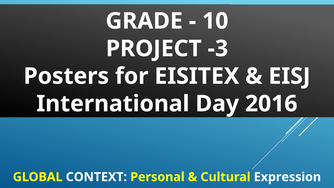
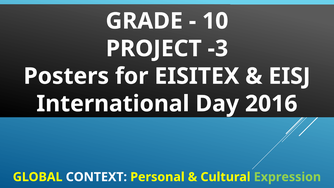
Expression colour: white -> light green (287, 177)
